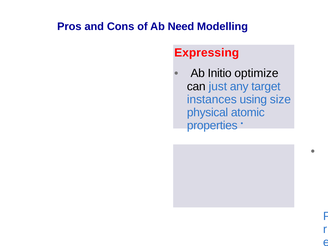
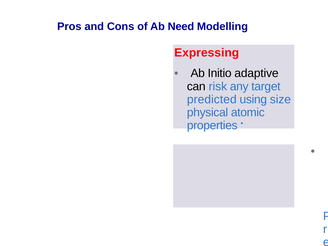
optimize: optimize -> adaptive (256, 73)
just: just -> risk (218, 86)
instances: instances -> predicted (212, 99)
